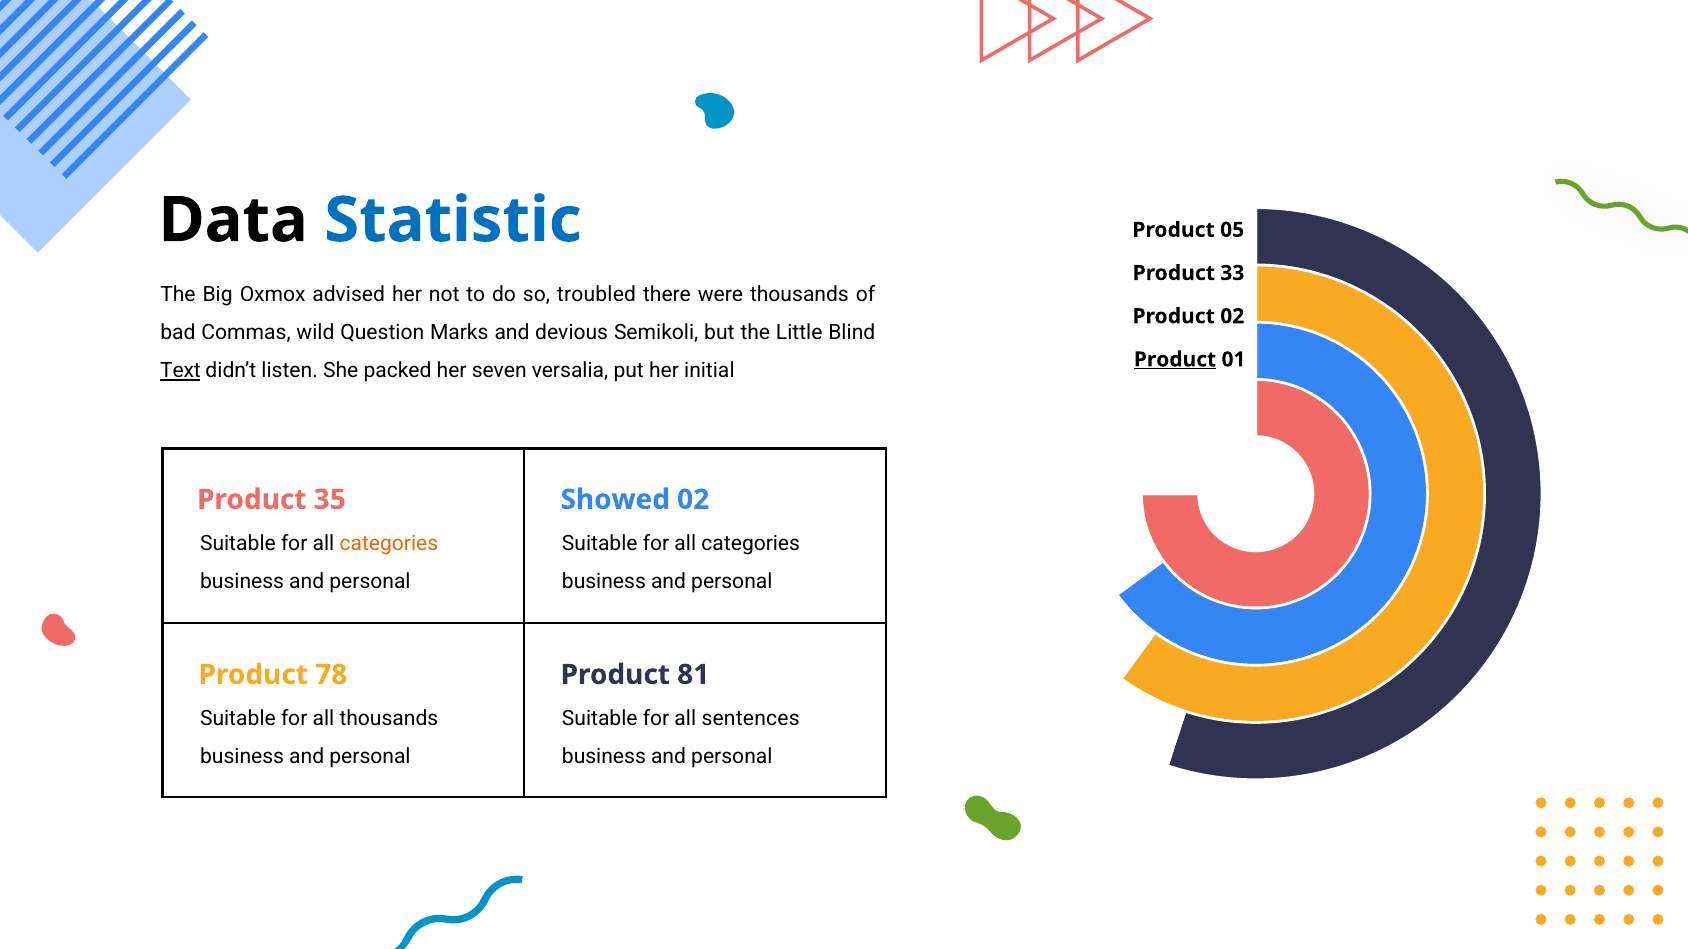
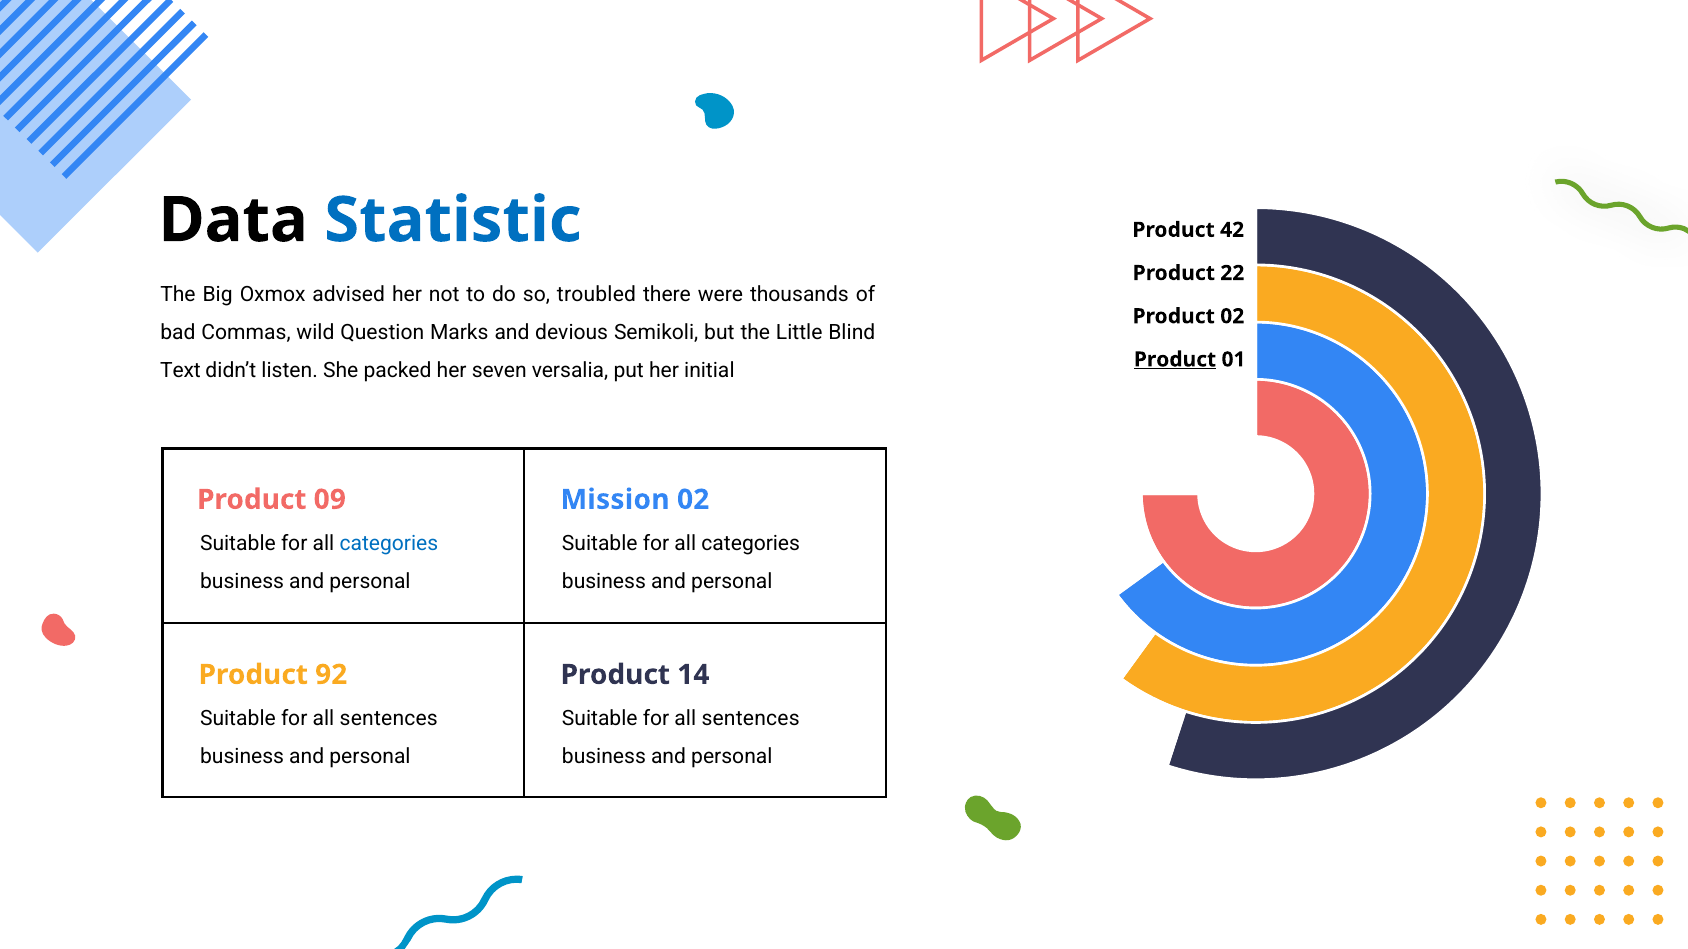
05: 05 -> 42 (1232, 230)
33: 33 -> 22 (1232, 273)
Text underline: present -> none (180, 371)
35: 35 -> 09 (330, 500)
Showed: Showed -> Mission (615, 500)
categories colour: orange -> blue (389, 543)
78: 78 -> 92 (331, 675)
81: 81 -> 14 (693, 675)
thousands: thousands -> sentences (389, 719)
